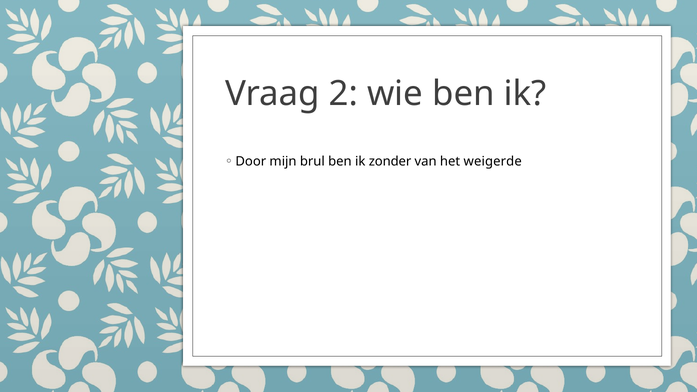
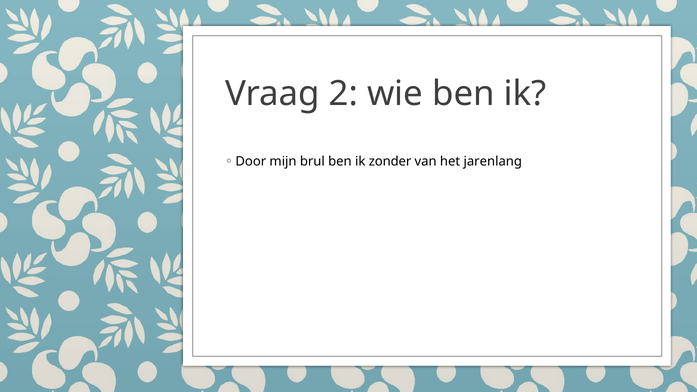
weigerde: weigerde -> jarenlang (493, 162)
